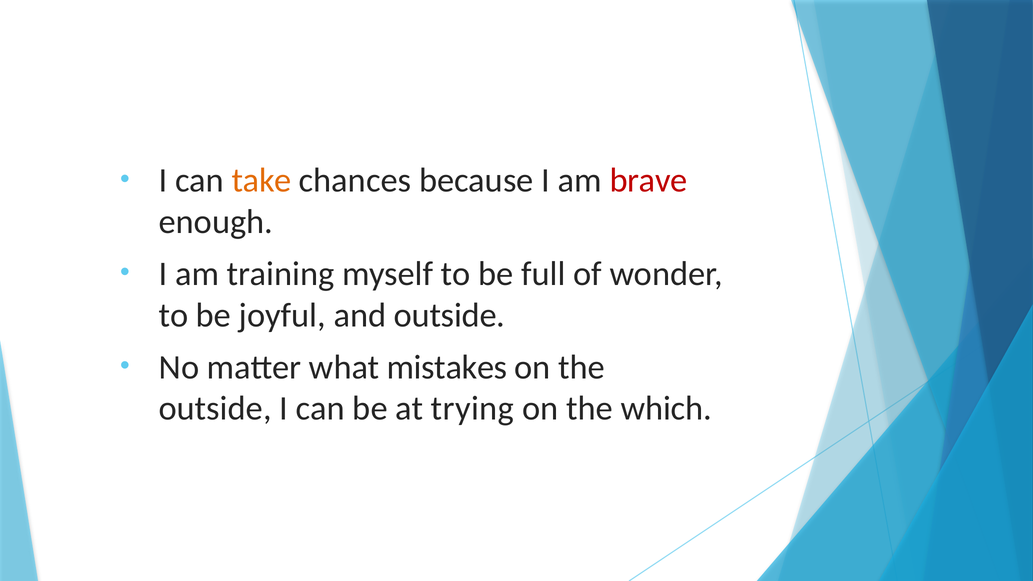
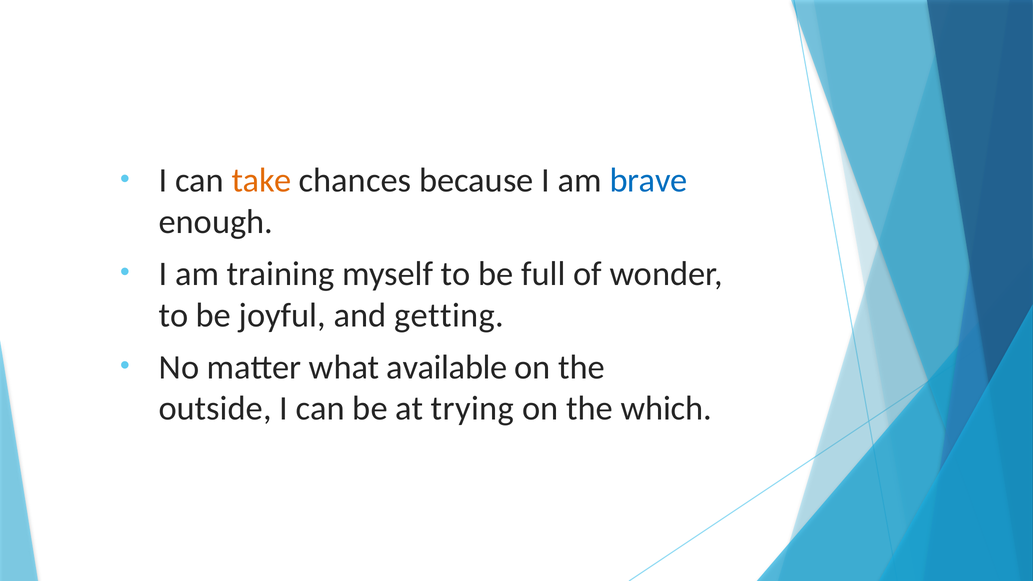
brave colour: red -> blue (649, 180)
and outside: outside -> getting (449, 315)
mistakes: mistakes -> available (447, 367)
